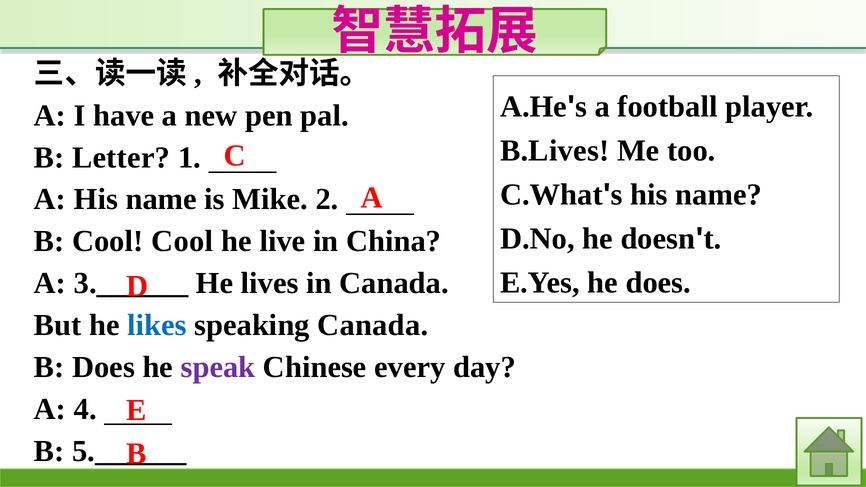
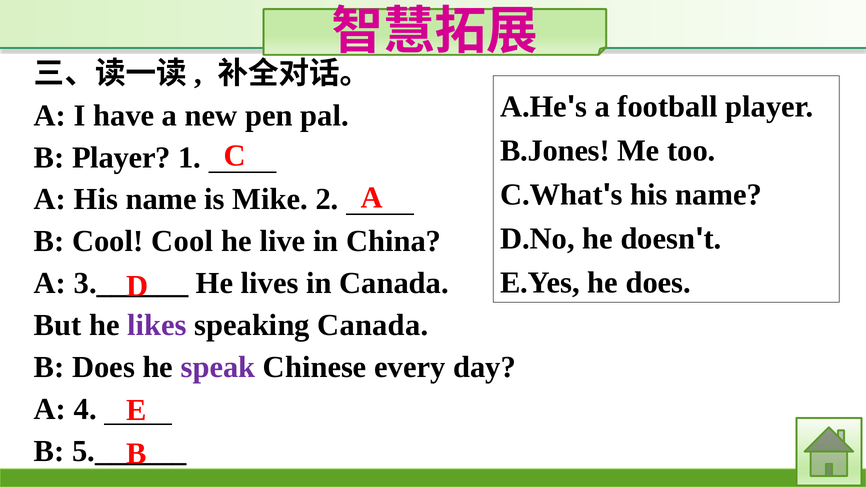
B.Lives: B.Lives -> B.Jones (555, 151)
B Letter: Letter -> Player (121, 157)
likes colour: blue -> purple (157, 325)
